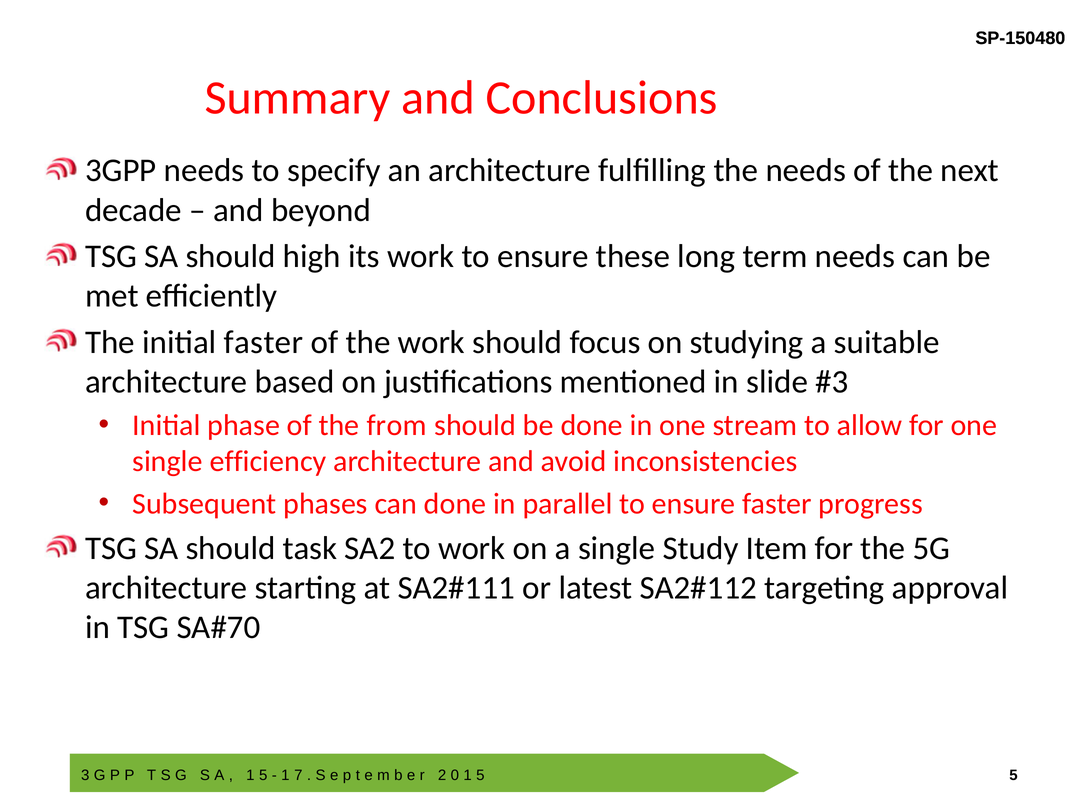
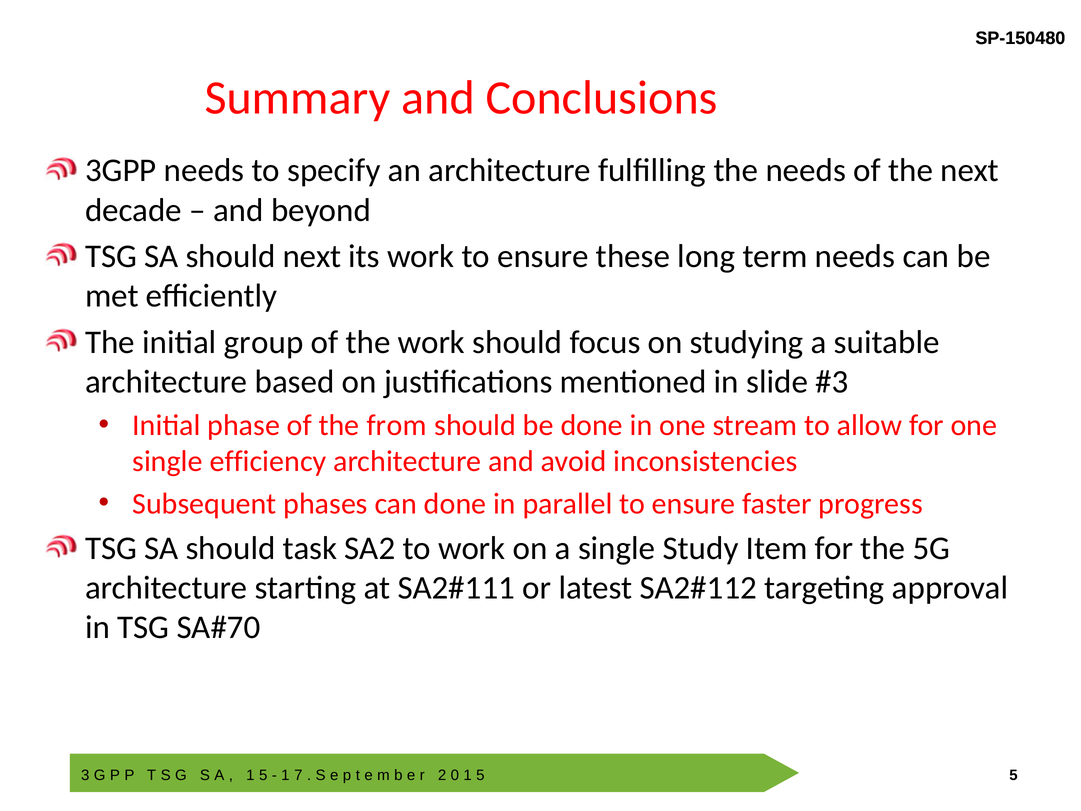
should high: high -> next (312, 256)
initial faster: faster -> group (264, 342)
